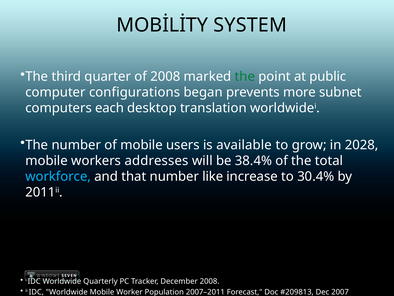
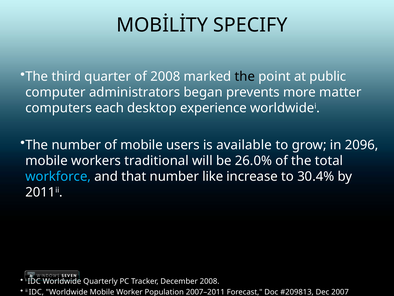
SYSTEM: SYSTEM -> SPECIFY (250, 25)
the colour: green -> black (245, 76)
configurations: configurations -> administrators (135, 92)
subnet: subnet -> matter (340, 92)
translation: translation -> experience (213, 108)
2028: 2028 -> 2096 (362, 145)
addresses: addresses -> traditional (157, 160)
38.4%: 38.4% -> 26.0% (253, 160)
